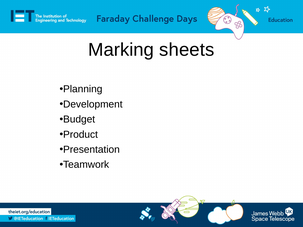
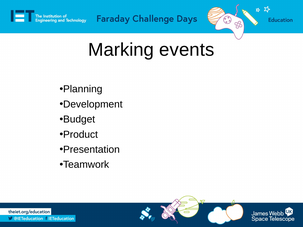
sheets: sheets -> events (187, 50)
